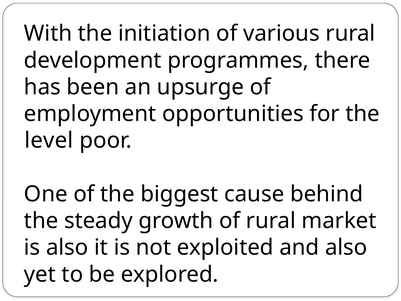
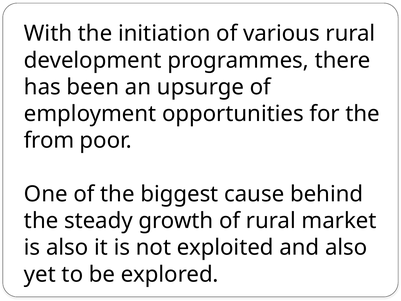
level: level -> from (49, 140)
